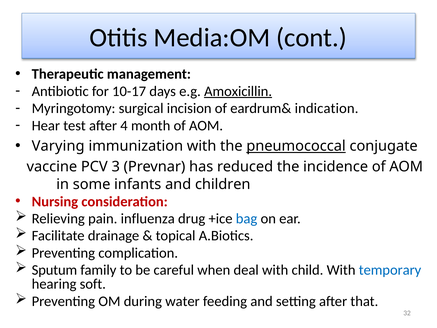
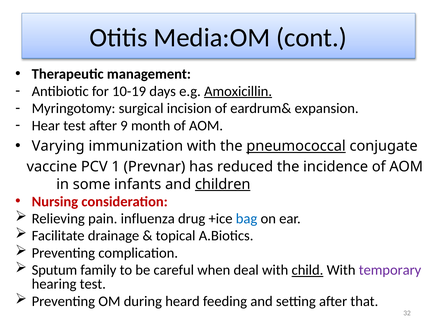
10-17: 10-17 -> 10-19 (129, 91)
indication: indication -> expansion (327, 108)
4: 4 -> 9 (124, 126)
3: 3 -> 1 (116, 167)
children underline: none -> present (223, 184)
child underline: none -> present (308, 270)
temporary colour: blue -> purple (390, 270)
hearing soft: soft -> test (93, 284)
water: water -> heard (182, 301)
